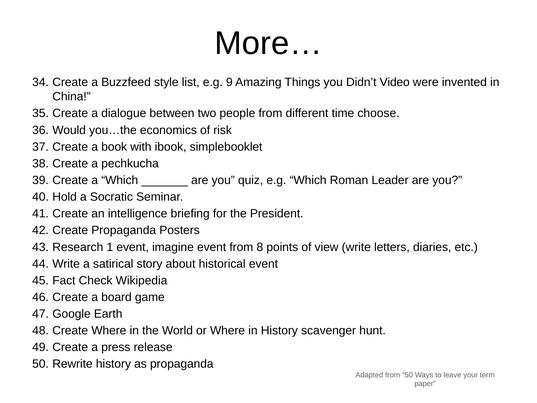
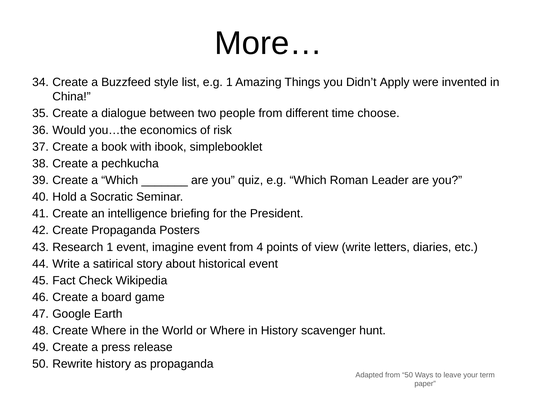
e.g 9: 9 -> 1 (229, 82)
Video: Video -> Apply (395, 82)
8: 8 -> 4 (260, 247)
